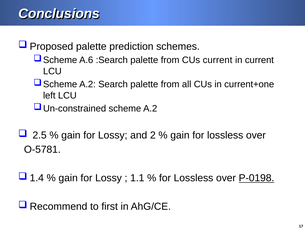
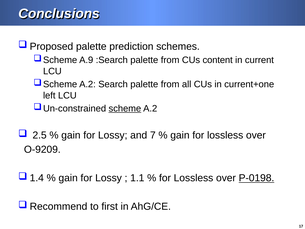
A.6: A.6 -> A.9 (86, 60)
CUs current: current -> content (218, 60)
scheme underline: none -> present (125, 108)
2: 2 -> 7 (153, 135)
O-5781: O-5781 -> O-9209 (42, 149)
